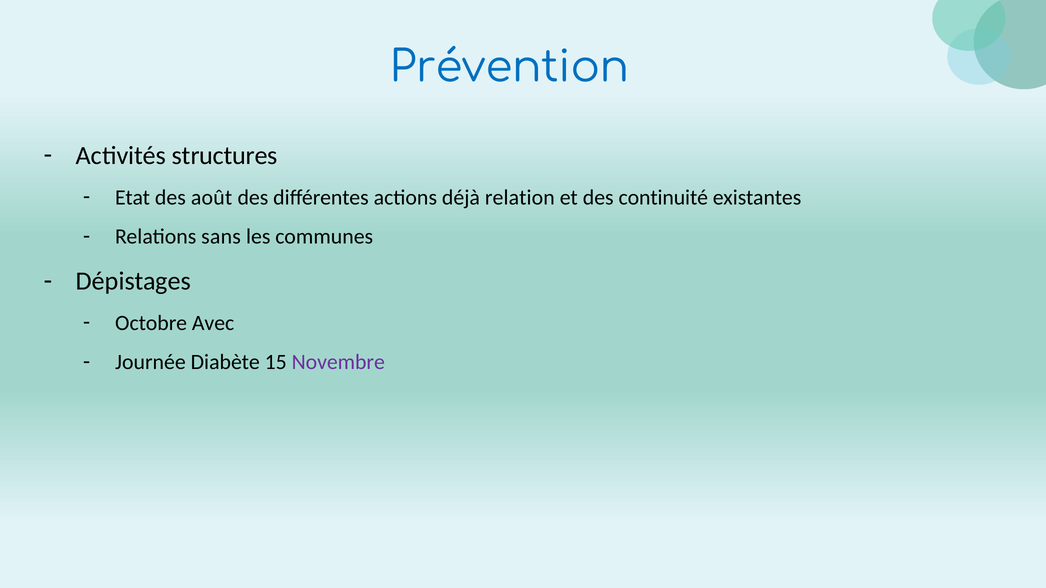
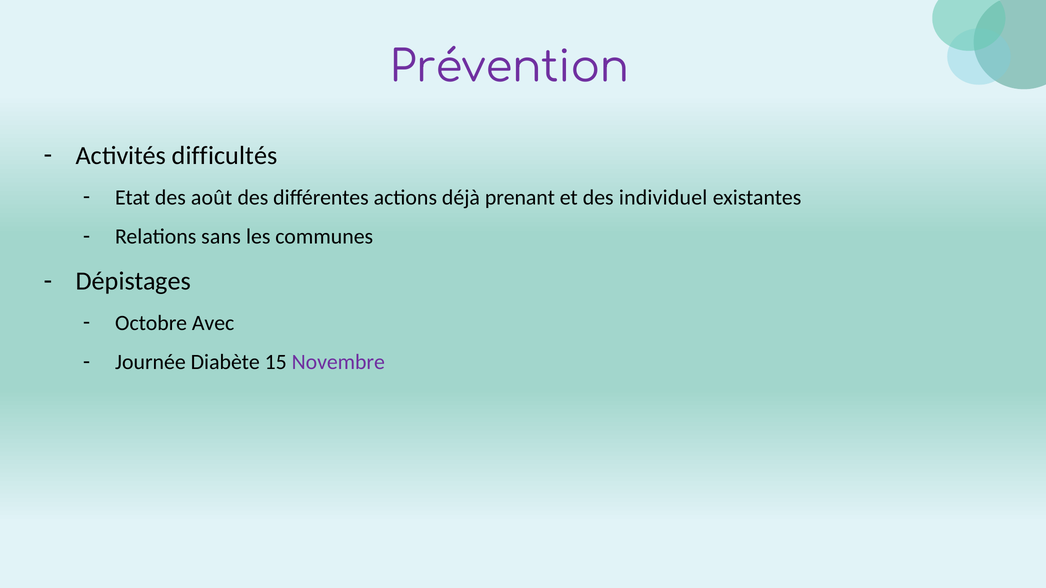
Prévention colour: blue -> purple (509, 68)
structures: structures -> difficultés (225, 156)
relation: relation -> prenant (520, 197)
continuité: continuité -> individuel (663, 197)
